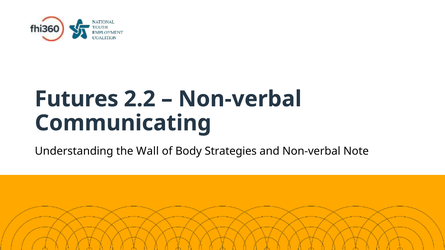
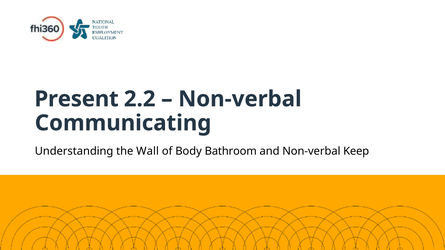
Futures: Futures -> Present (77, 99)
Strategies: Strategies -> Bathroom (231, 151)
Note: Note -> Keep (356, 151)
